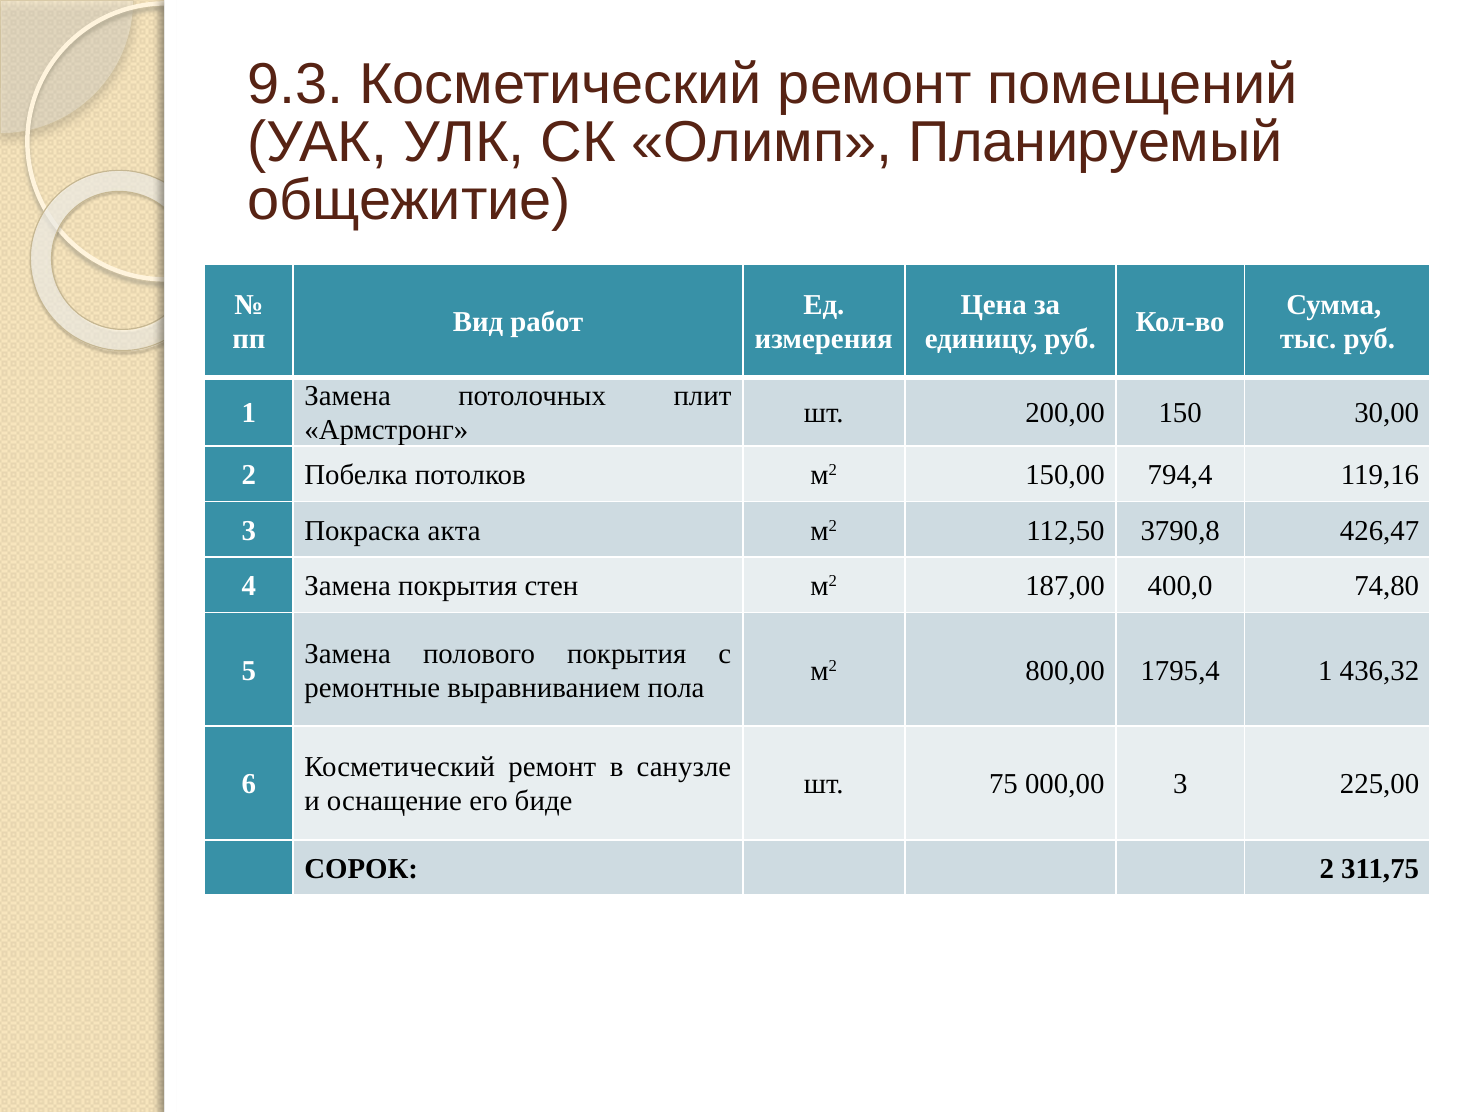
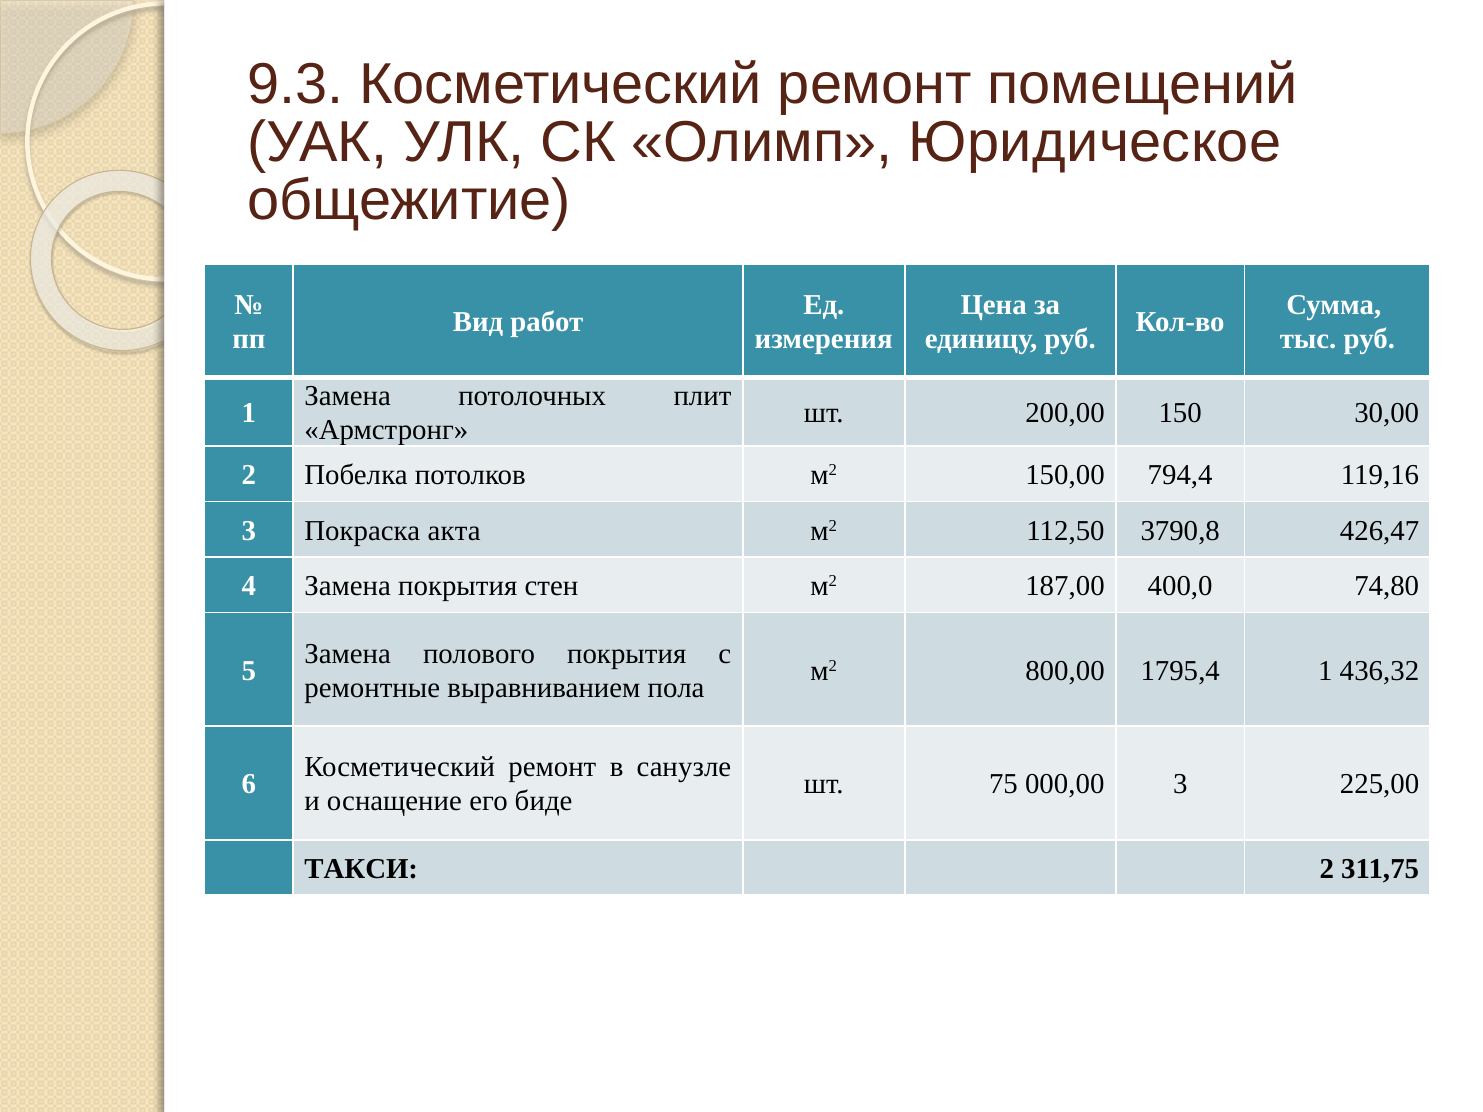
Планируемый: Планируемый -> Юридическое (1095, 143)
СОРОК: СОРОК -> ТАКСИ (361, 869)
